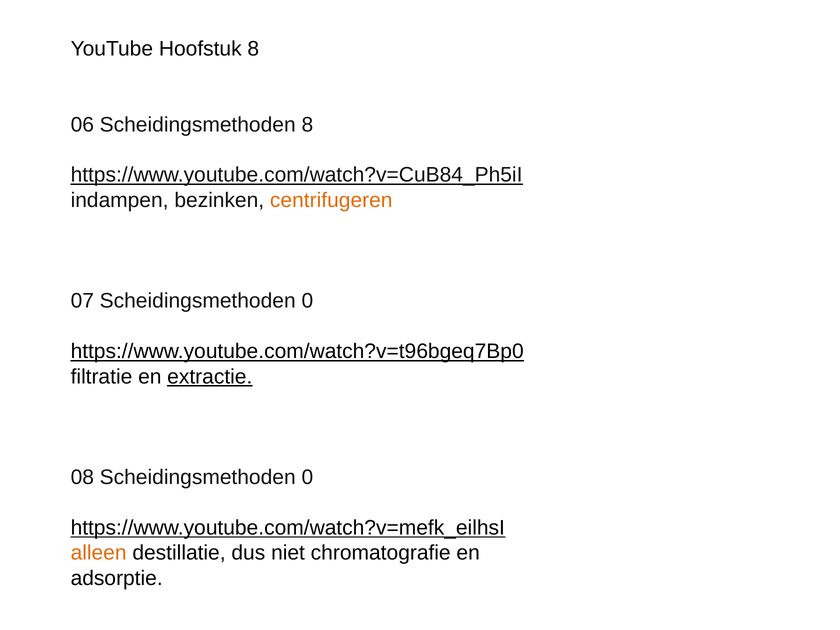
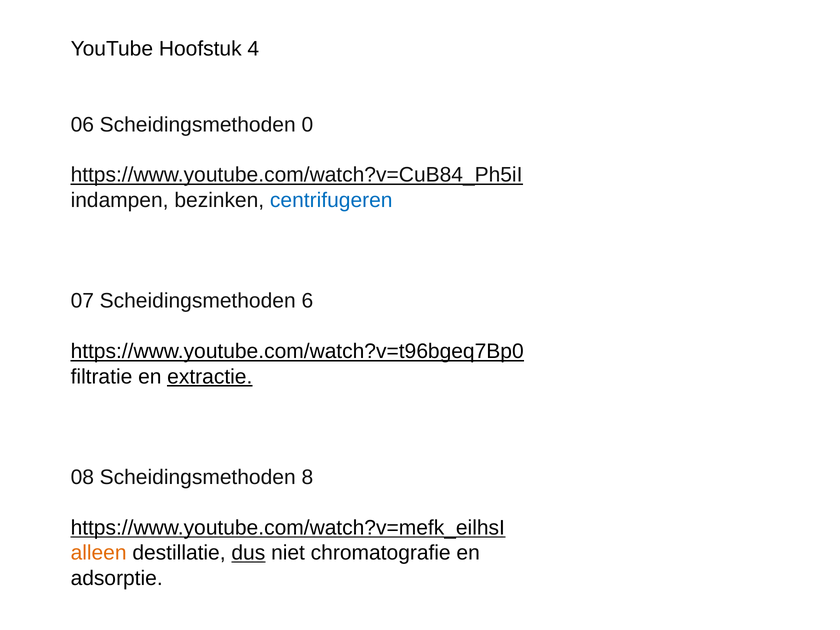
Hoofstuk 8: 8 -> 4 (253, 49)
Scheidingsmethoden 8: 8 -> 0 (307, 125)
centrifugeren colour: orange -> blue (331, 200)
07 Scheidingsmethoden 0: 0 -> 6 (307, 301)
08 Scheidingsmethoden 0: 0 -> 8 (307, 477)
dus underline: none -> present (248, 553)
